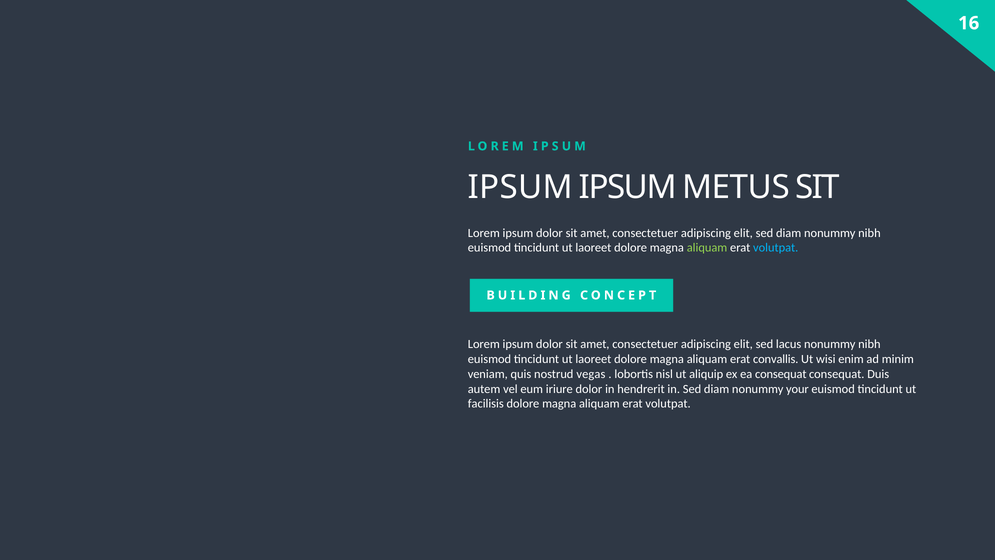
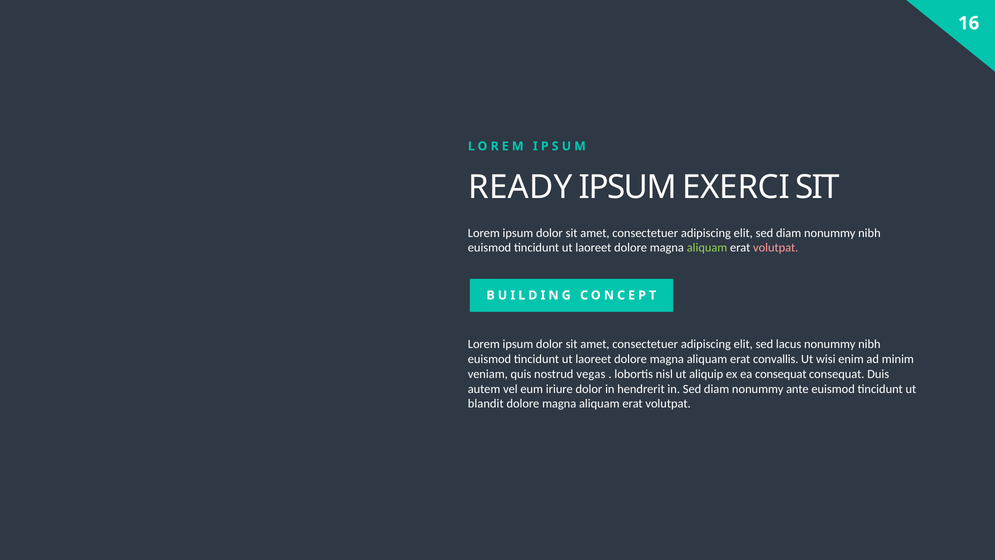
IPSUM: IPSUM -> READY (520, 187)
METUS: METUS -> EXERCI (736, 187)
volutpat colour: light blue -> pink (776, 248)
your: your -> ante (797, 389)
facilisis: facilisis -> blandit (486, 404)
